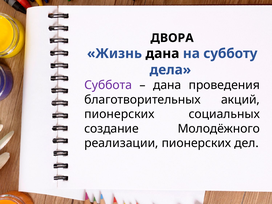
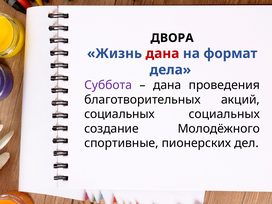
дана colour: black -> red (162, 54)
субботу: субботу -> формат (230, 54)
пионерских: пионерских -> социальных (120, 114)
реализации: реализации -> спортивные (121, 143)
